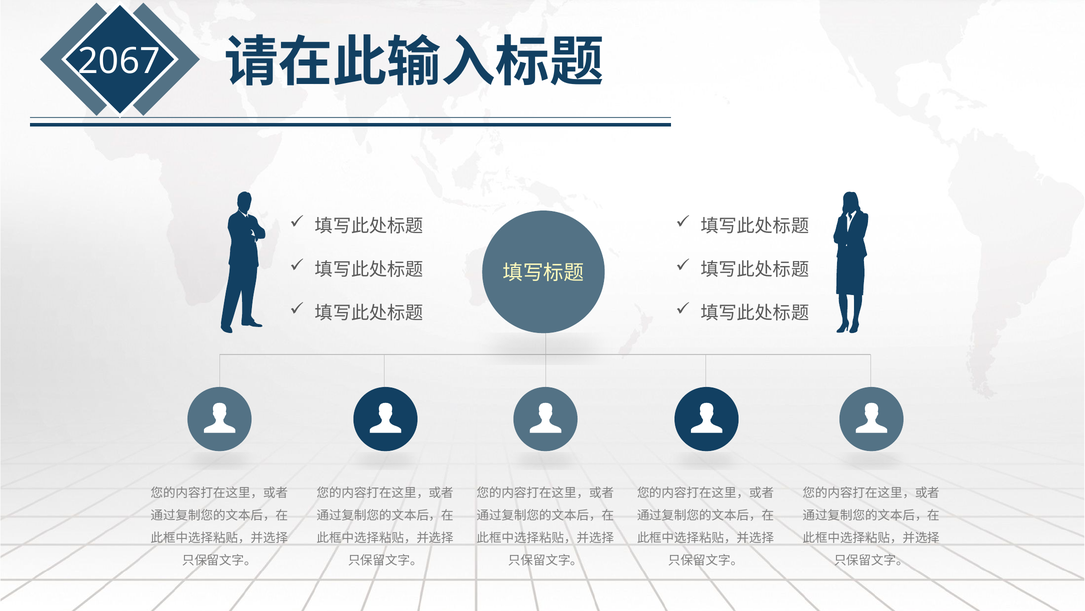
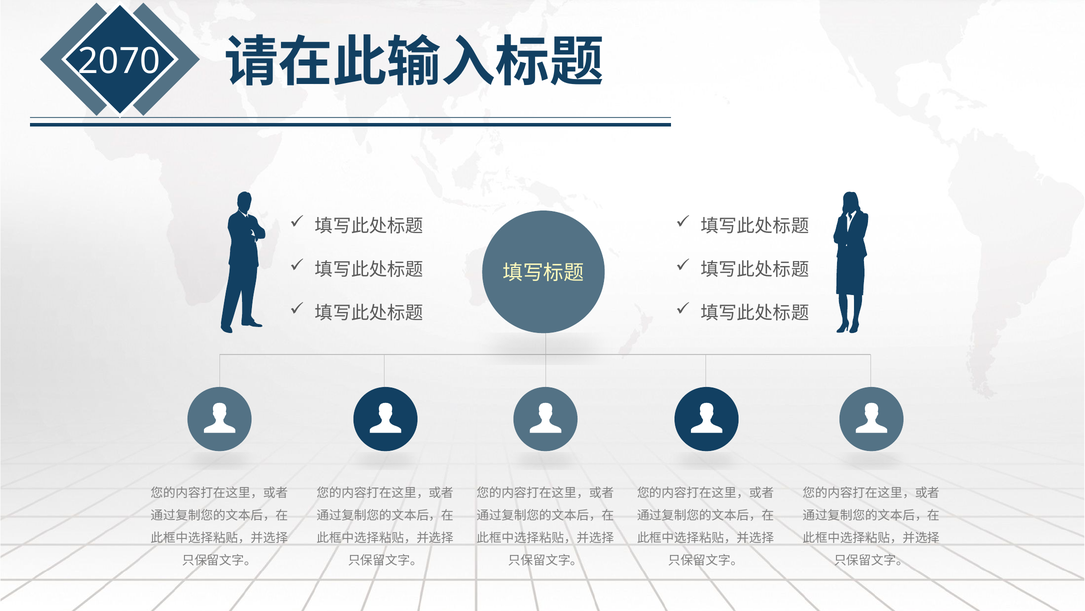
2067: 2067 -> 2070 (119, 61)
